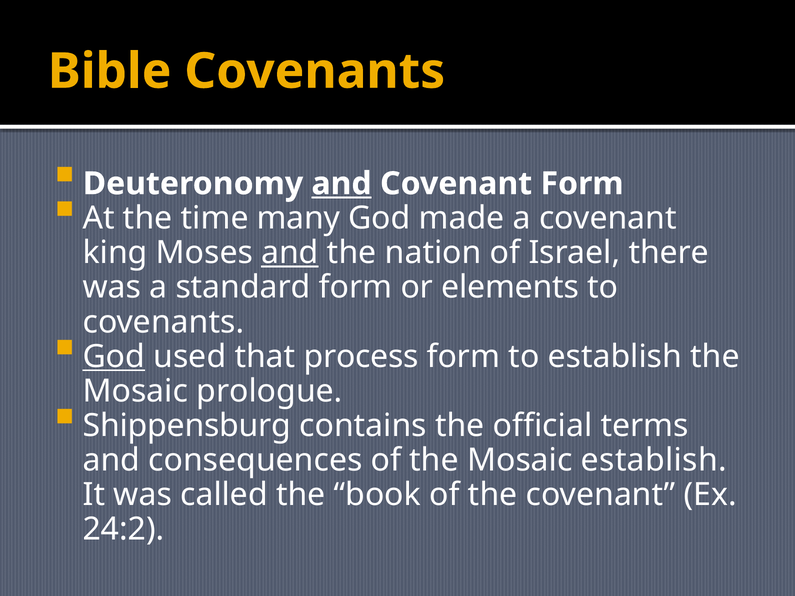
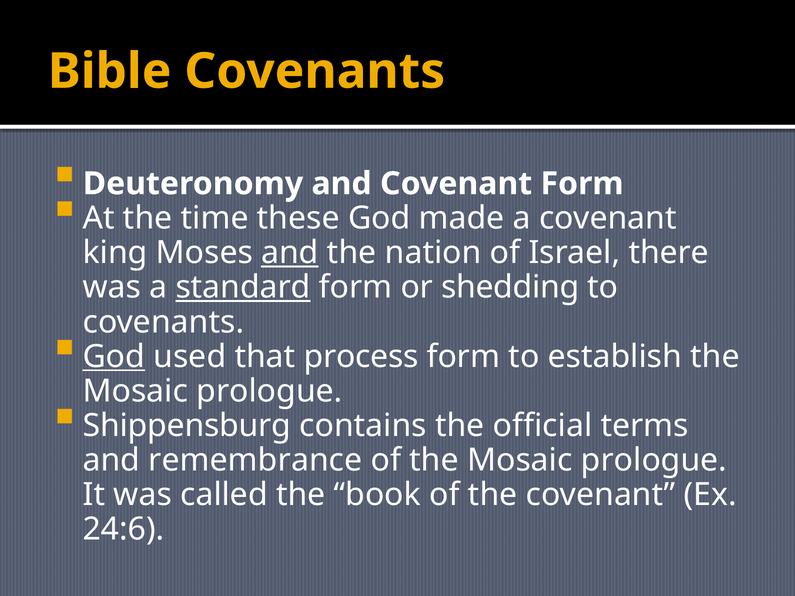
and underline: present -> none (342, 184)
many: many -> these (298, 218)
standard underline: none -> present (243, 287)
elements: elements -> shedding (510, 287)
consequences: consequences -> remembrance (255, 460)
of the Mosaic establish: establish -> prologue (654, 460)
24:2: 24:2 -> 24:6 (124, 530)
